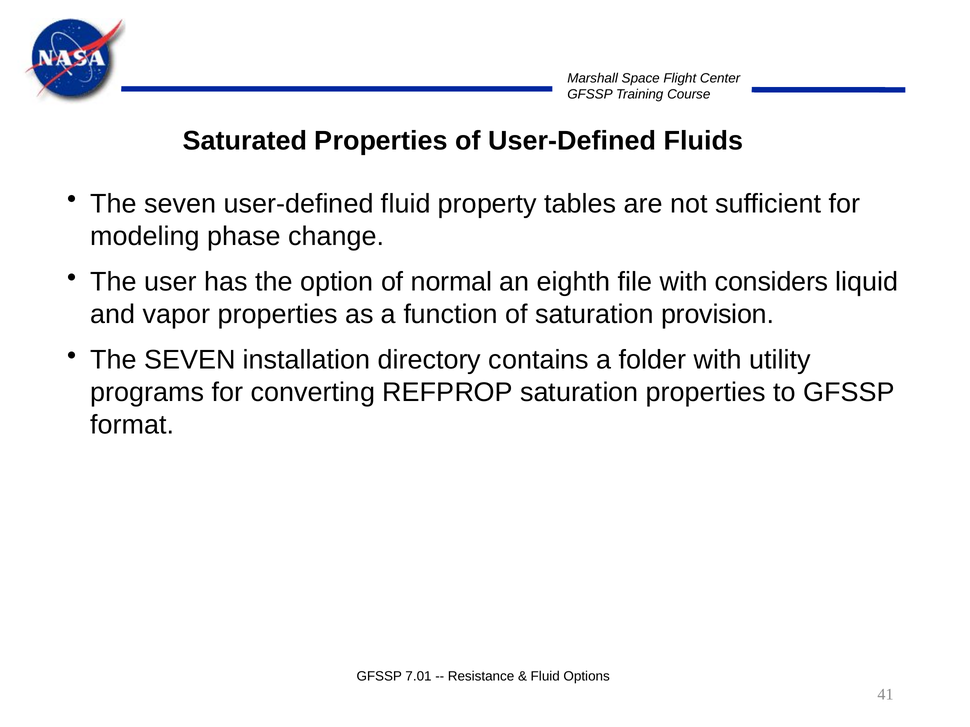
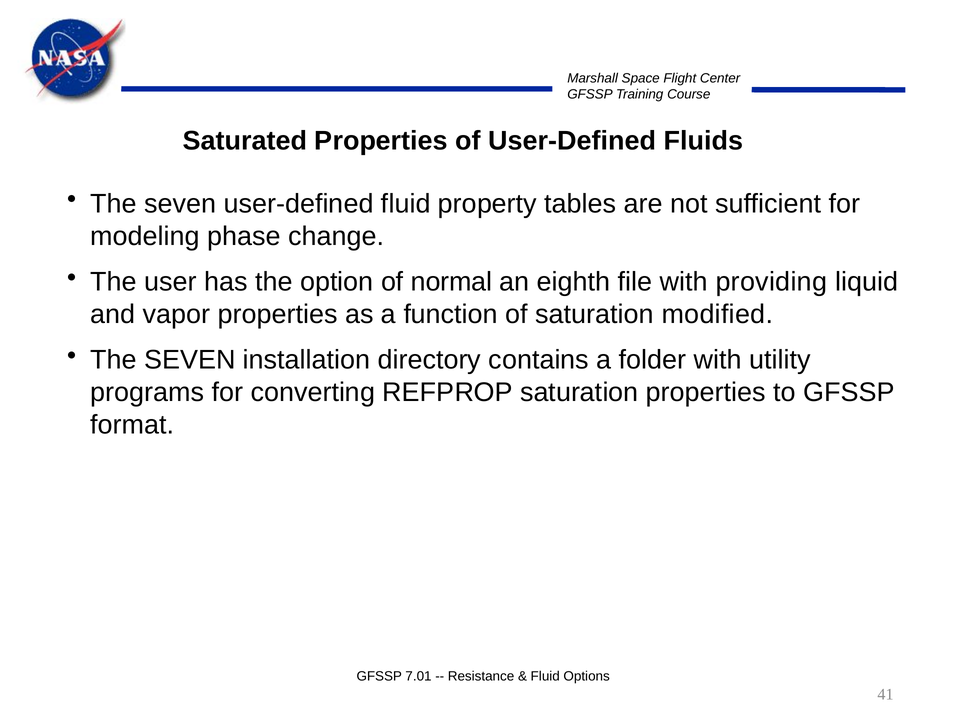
considers: considers -> providing (771, 282)
provision: provision -> modified (717, 315)
